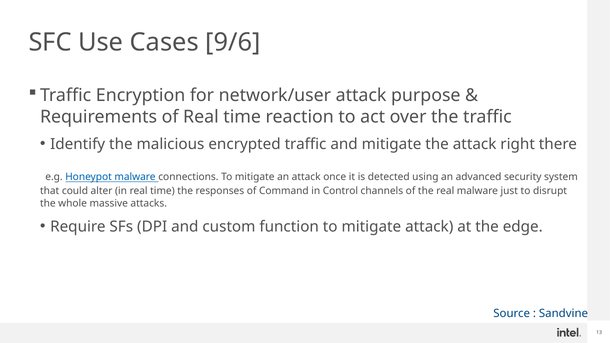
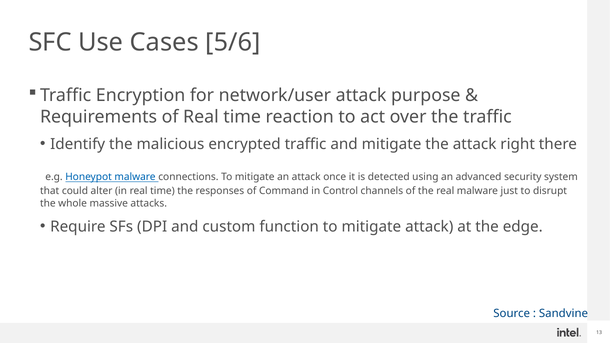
9/6: 9/6 -> 5/6 (233, 42)
